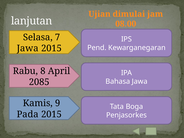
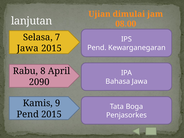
2085: 2085 -> 2090 (39, 82)
Pada: Pada -> Pend (28, 114)
